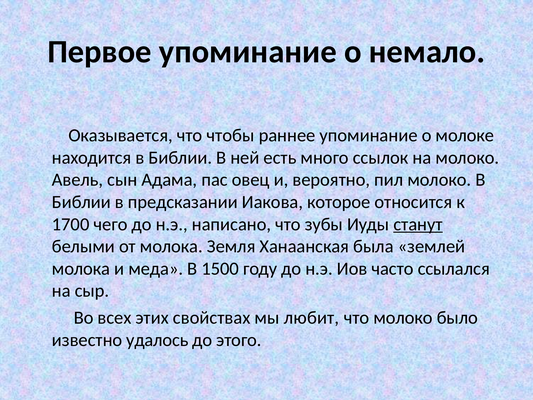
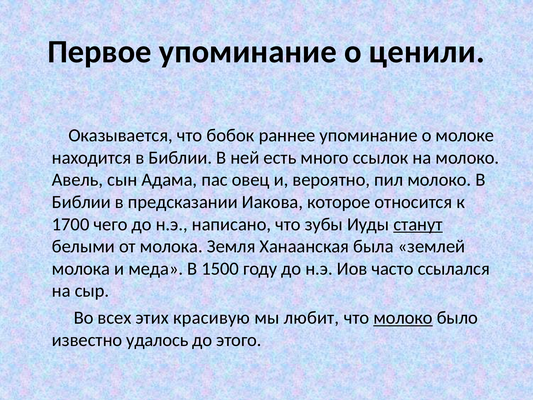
немало: немало -> ценили (427, 52)
чтобы: чтобы -> бобок (231, 135)
свойствах: свойствах -> красивую (212, 318)
молоко underline: none -> present (403, 318)
